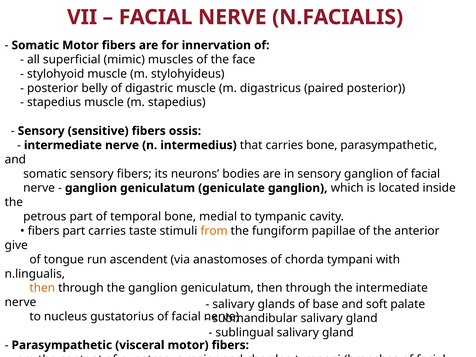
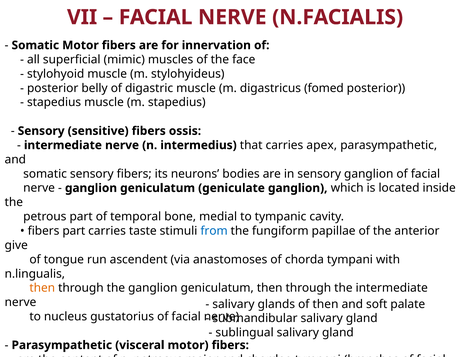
paired: paired -> fomed (324, 88)
carries bone: bone -> apex (322, 145)
from colour: orange -> blue (214, 231)
of base: base -> then (325, 304)
